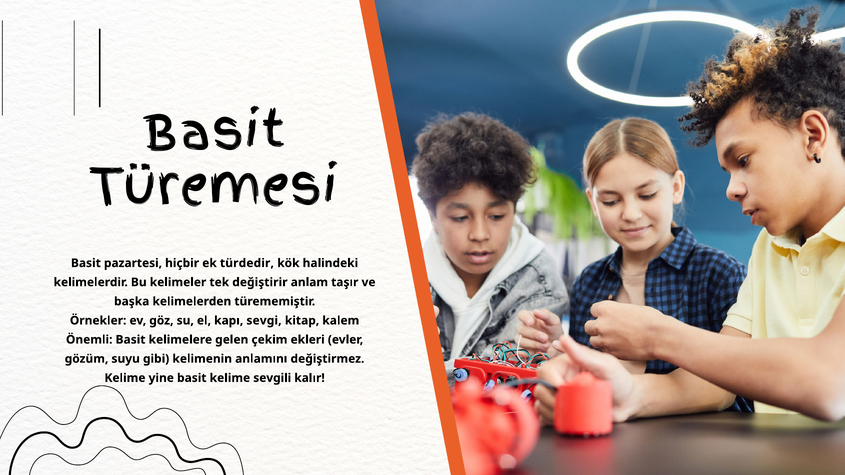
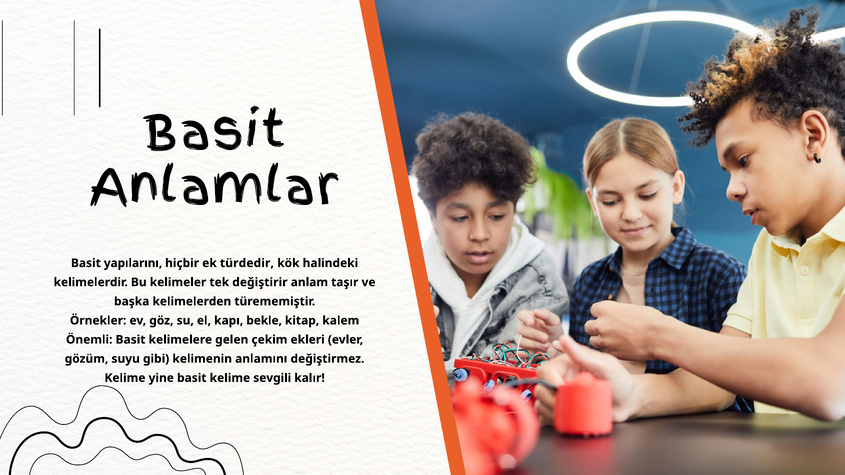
Türemesi: Türemesi -> Anlamlar (214, 187)
pazartesi: pazartesi -> yapılarını (133, 263)
sevgi: sevgi -> bekle (264, 321)
